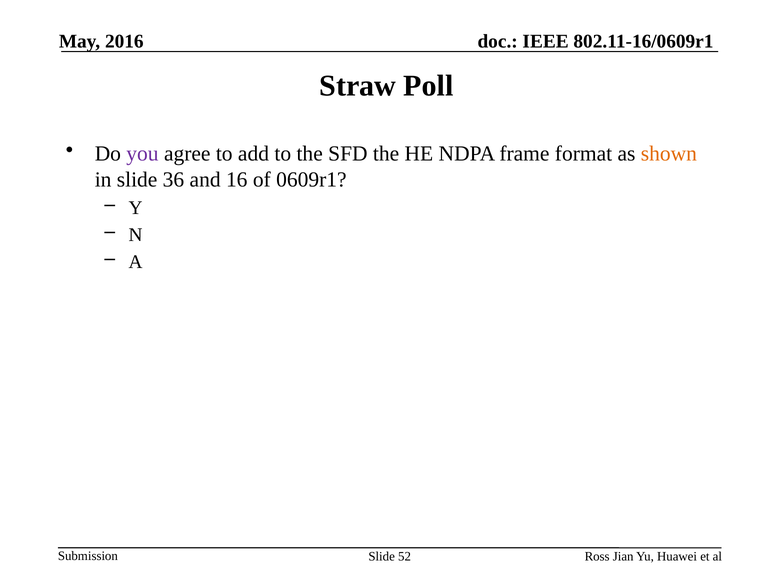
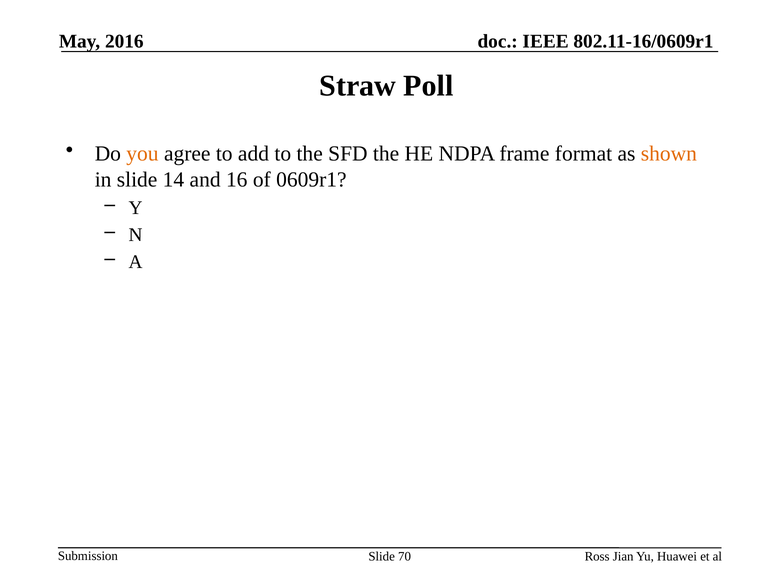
you colour: purple -> orange (142, 154)
36: 36 -> 14 (173, 179)
52: 52 -> 70 (405, 556)
